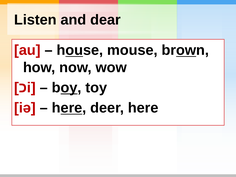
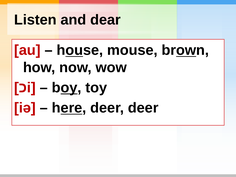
deer here: here -> deer (143, 108)
